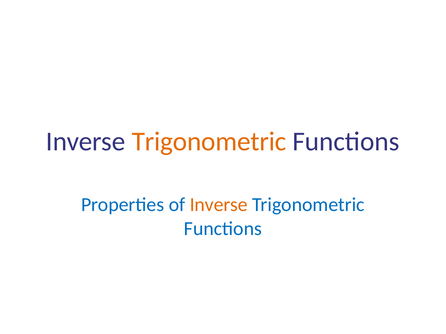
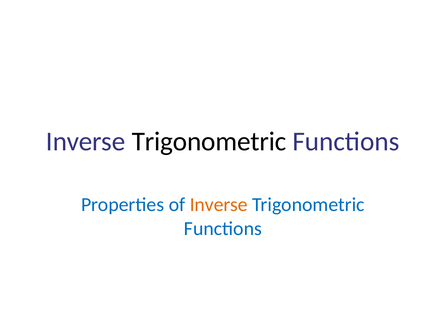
Trigonometric colour: orange -> black (209, 142)
